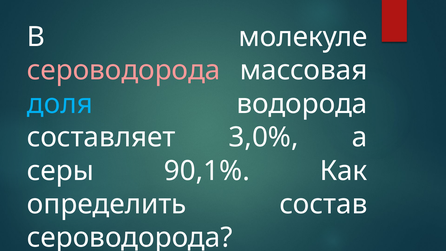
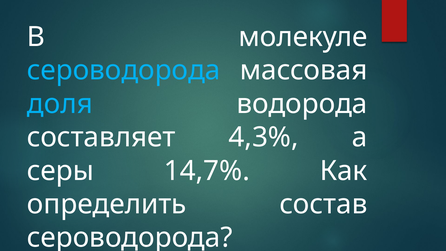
сероводорода colour: pink -> light blue (124, 70)
3,0%: 3,0% -> 4,3% (264, 137)
90,1%: 90,1% -> 14,7% (207, 171)
